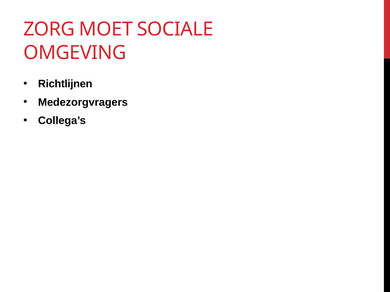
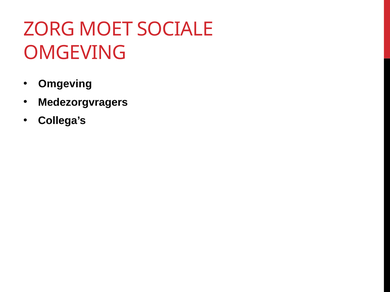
Richtlijnen: Richtlijnen -> Omgeving (65, 84)
